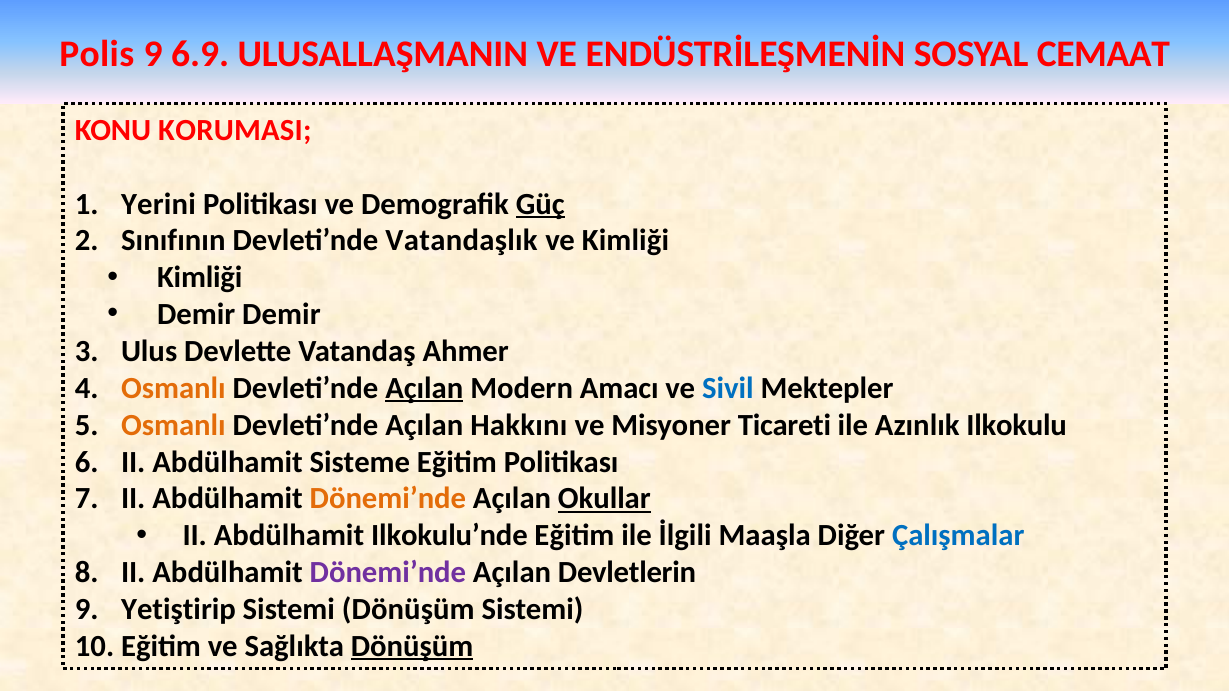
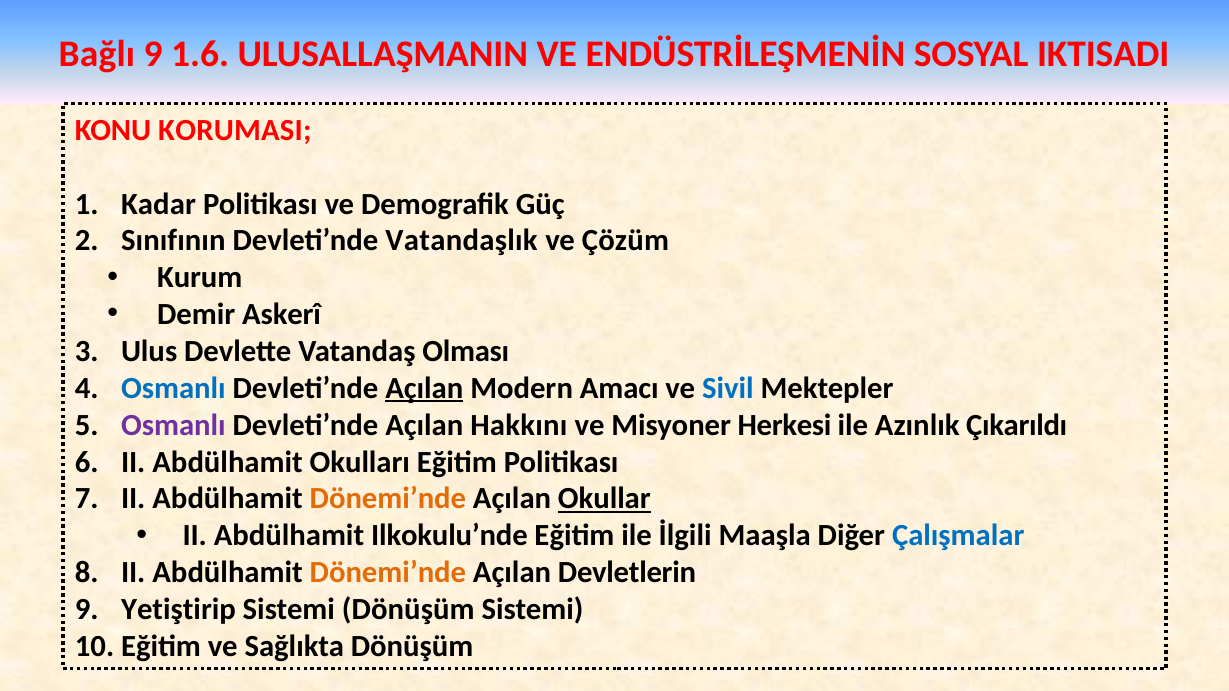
Polis: Polis -> Bağlı (97, 54)
6.9: 6.9 -> 1.6 (200, 54)
CEMAAT: CEMAAT -> IKTISADI (1103, 54)
Yerini: Yerini -> Kadar (159, 204)
Güç underline: present -> none (540, 204)
ve Kimliği: Kimliği -> Çözüm (625, 241)
Kimliği: Kimliği -> Kurum (200, 278)
Demir Demir: Demir -> Askerî (282, 315)
Ahmer: Ahmer -> Olması (466, 351)
Osmanlı colour: orange -> blue (173, 388)
Osmanlı colour: orange -> purple (173, 425)
Ticareti: Ticareti -> Herkesi (784, 425)
Ilkokulu: Ilkokulu -> Çıkarıldı (1017, 425)
Sisteme: Sisteme -> Okulları (360, 462)
Dönemi’nde colour: purple -> orange (388, 573)
Dönüşüm underline: present -> none (412, 646)
